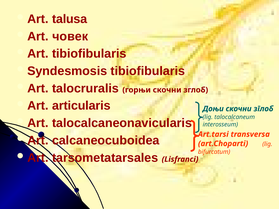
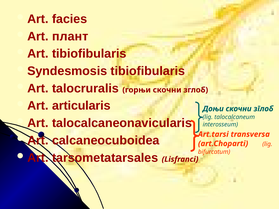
talusa: talusa -> facies (70, 19)
човек: човек -> плант (70, 36)
